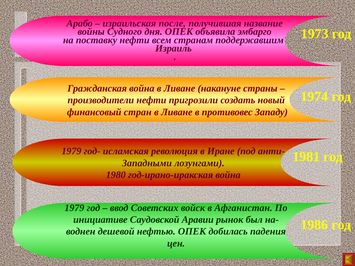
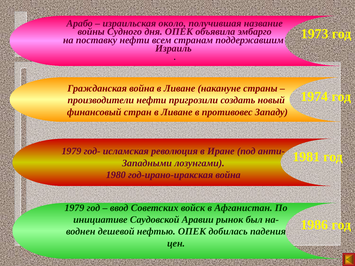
после: после -> около (172, 23)
